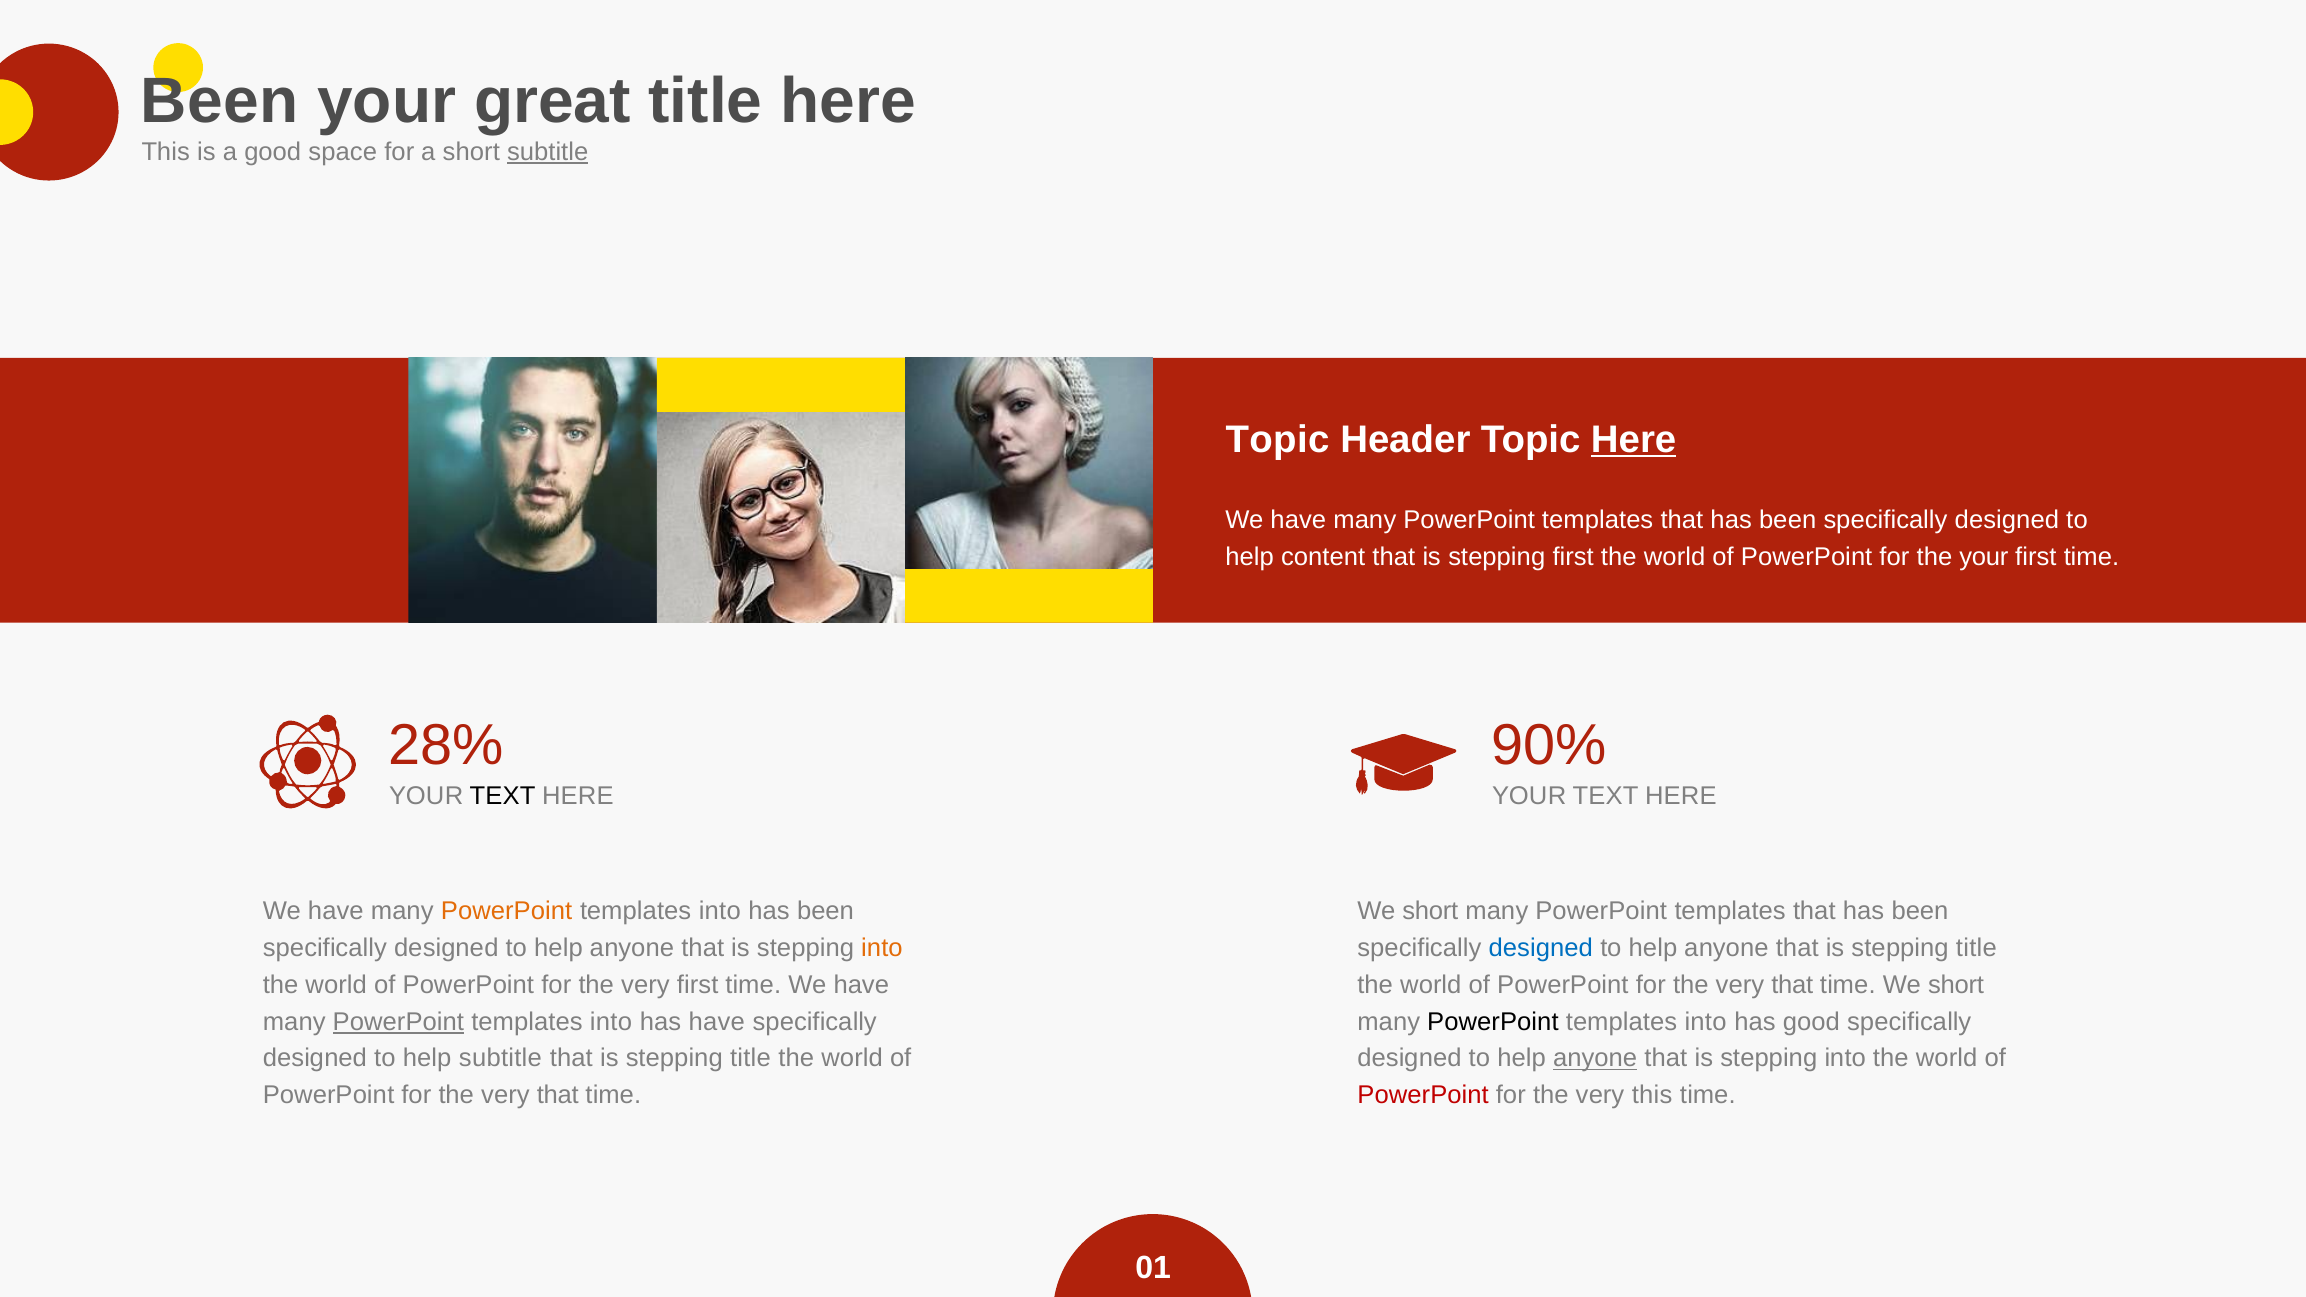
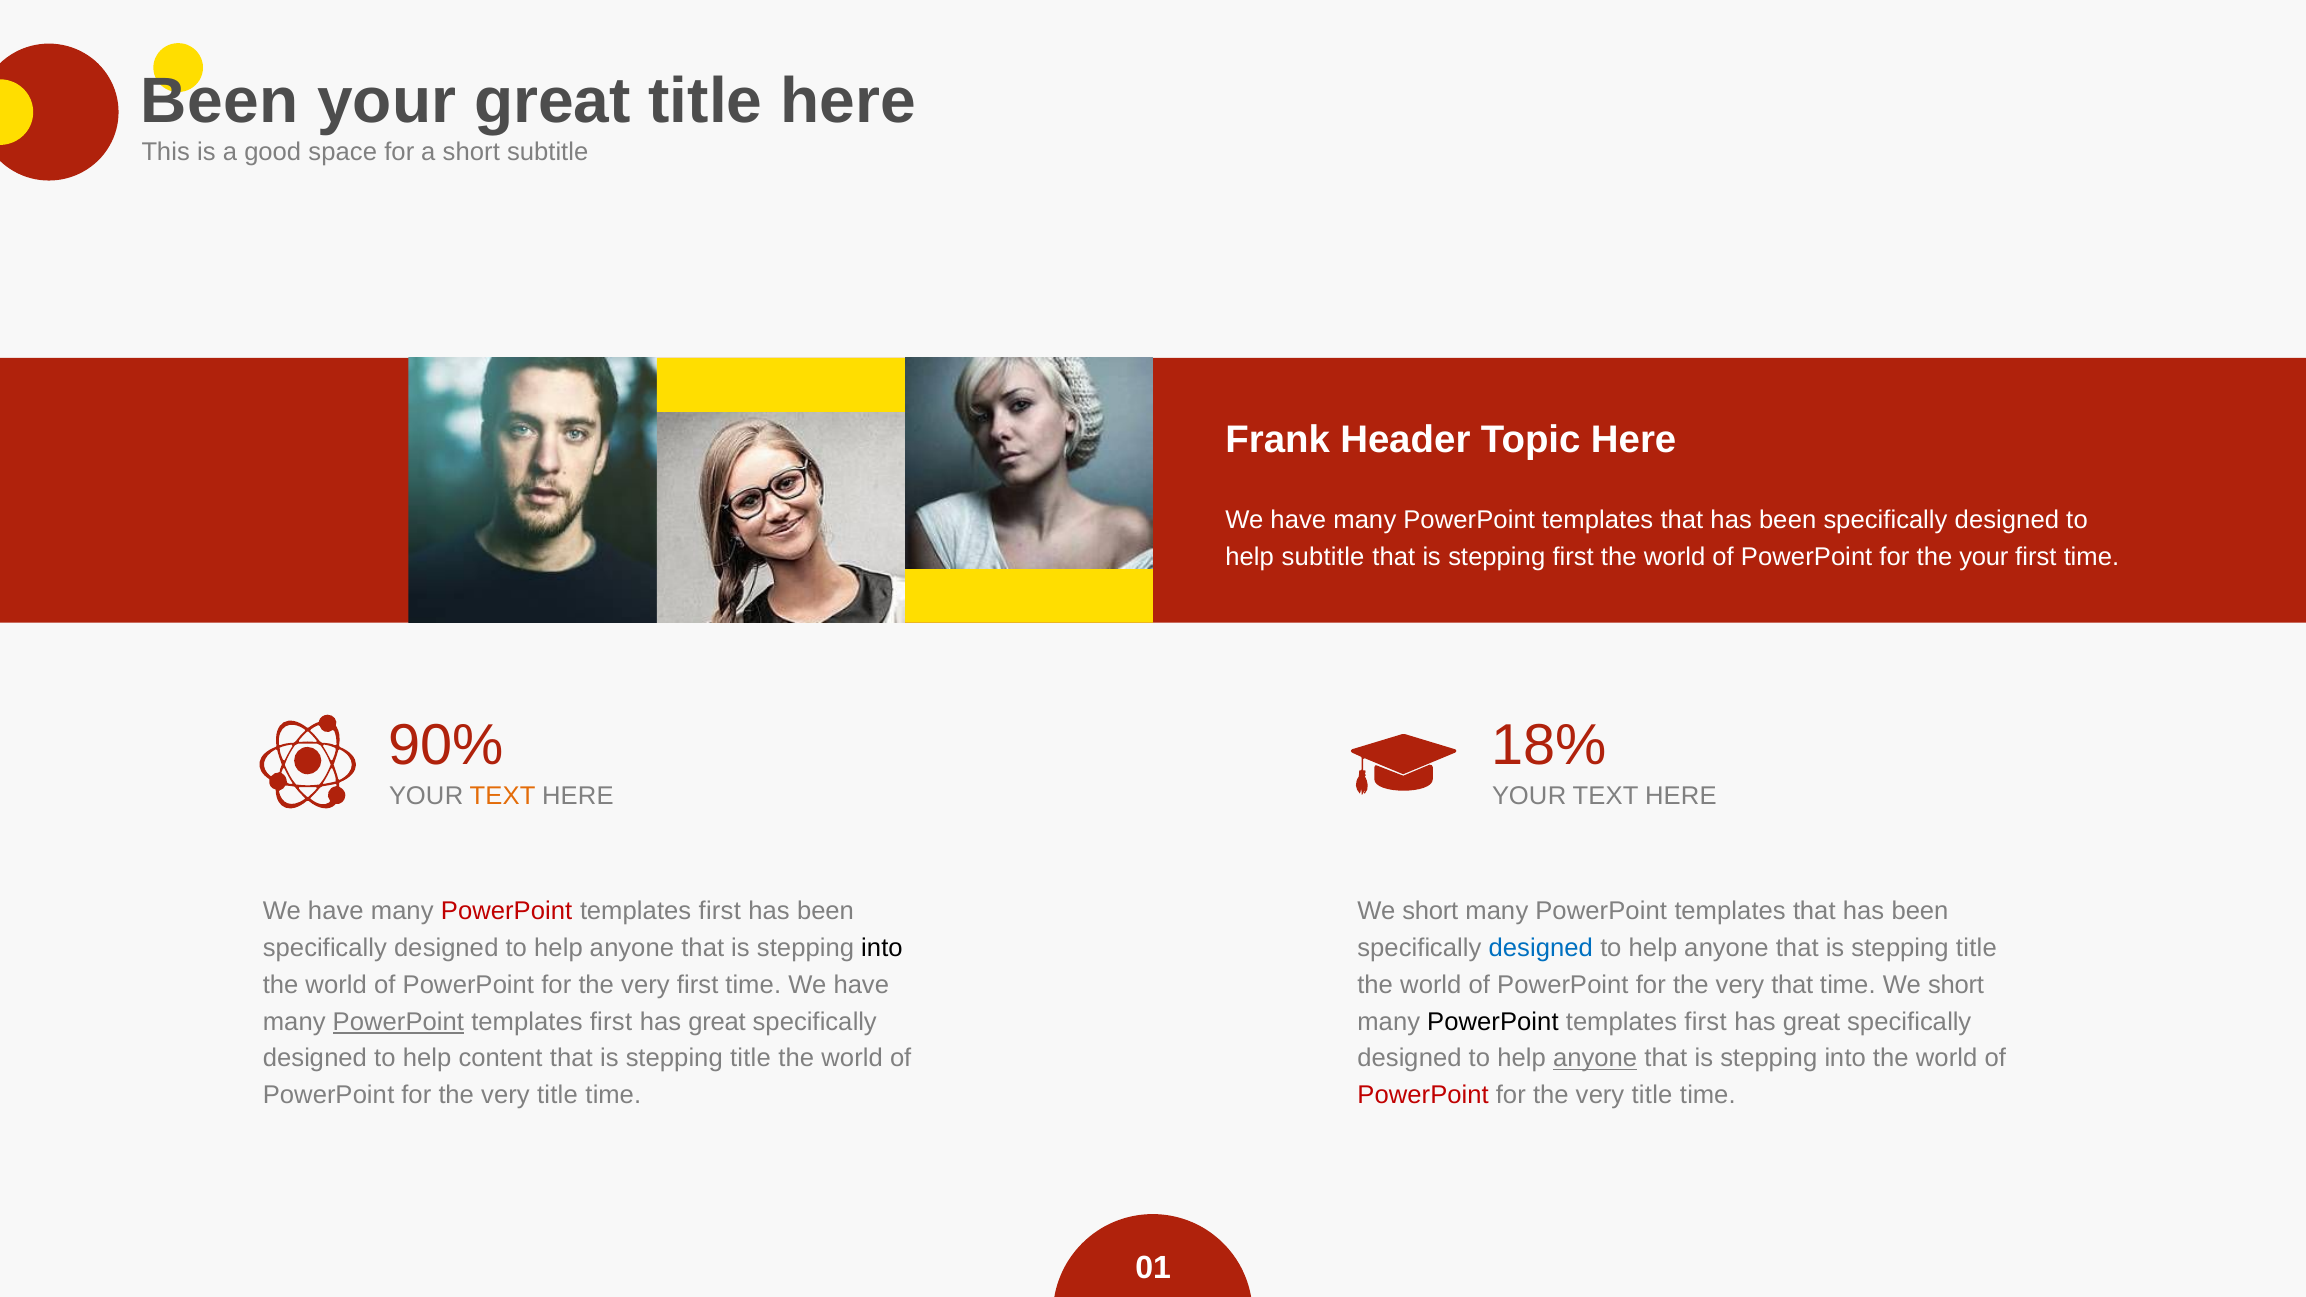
subtitle underline: present -> none (548, 152)
Topic: Topic -> Frank (1278, 440)
Here underline: present -> none (1634, 440)
help content: content -> subtitle (1323, 557)
28%: 28% -> 90% (446, 745)
90%: 90% -> 18% (1549, 745)
TEXT colour: black -> orange (503, 795)
PowerPoint colour: orange -> red (507, 911)
into: into -> first (720, 911)
into colour: orange -> black (882, 948)
into: into -> first (611, 1021)
have: have -> great (717, 1021)
into: into -> first (1706, 1021)
good: good -> great (1812, 1021)
help subtitle: subtitle -> content (501, 1058)
that: that -> title (558, 1095)
this: this -> title (1652, 1095)
